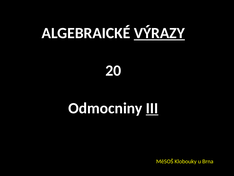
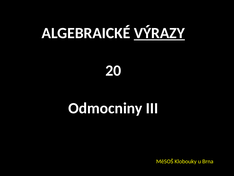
III underline: present -> none (152, 108)
